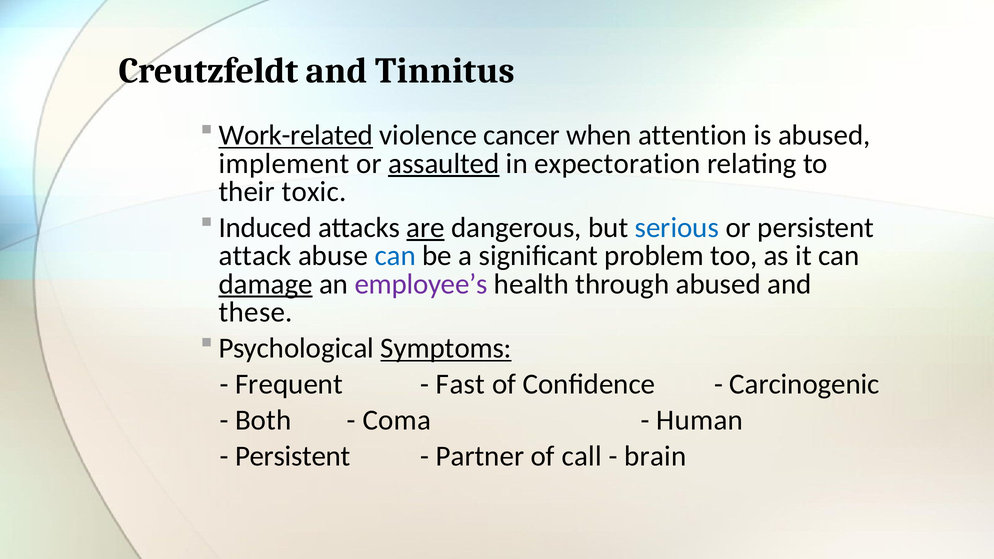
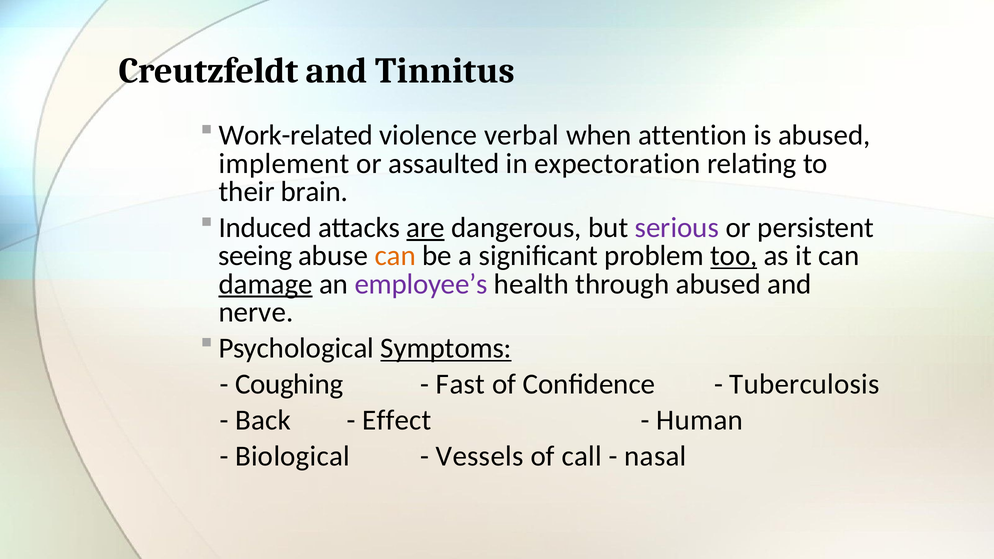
Work-related underline: present -> none (296, 135)
cancer: cancer -> verbal (521, 135)
assaulted underline: present -> none (444, 163)
toxic: toxic -> brain (314, 192)
serious colour: blue -> purple (677, 228)
attack: attack -> seeing (255, 256)
can colour: blue -> orange (395, 256)
too underline: none -> present (734, 256)
these: these -> nerve (256, 312)
Frequent: Frequent -> Coughing (289, 384)
Carcinogenic: Carcinogenic -> Tuberculosis (804, 384)
Both: Both -> Back (263, 420)
Coma: Coma -> Effect (397, 420)
Persistent: Persistent -> Biological (293, 456)
Partner: Partner -> Vessels (480, 456)
brain: brain -> nasal (655, 456)
